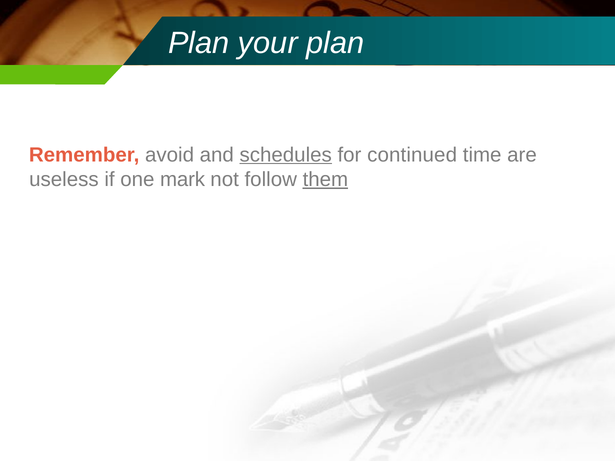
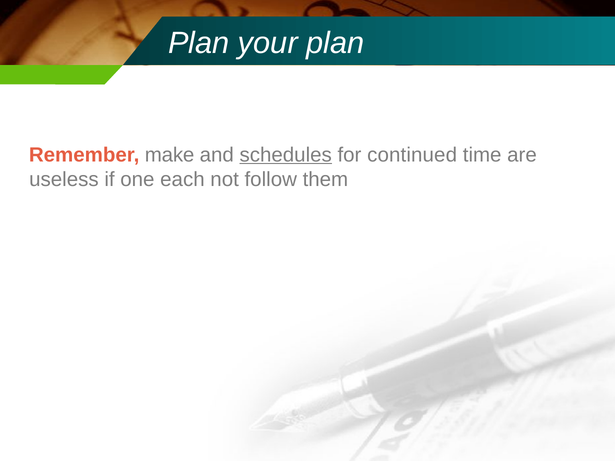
avoid: avoid -> make (170, 155)
mark: mark -> each (182, 179)
them underline: present -> none (325, 179)
